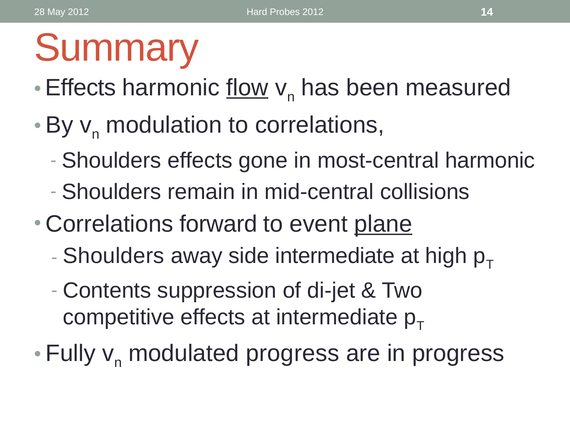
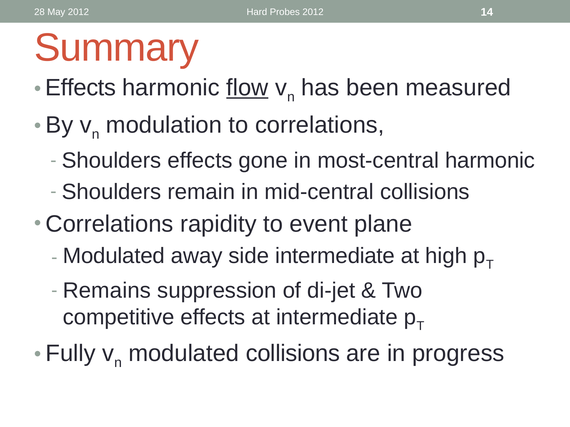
forward: forward -> rapidity (218, 224)
plane underline: present -> none (383, 224)
Shoulders: Shoulders -> Modulated (114, 256)
Contents: Contents -> Remains (107, 291)
modulated progress: progress -> collisions (293, 354)
